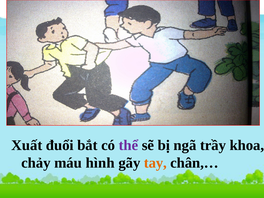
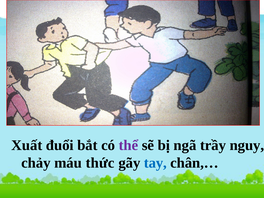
khoa: khoa -> nguy (247, 145)
hình: hình -> thức (100, 163)
tay colour: orange -> blue (155, 163)
